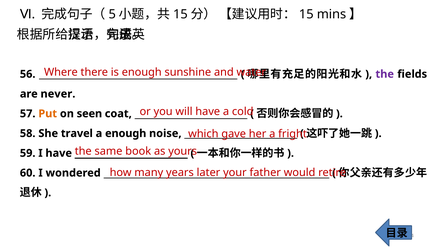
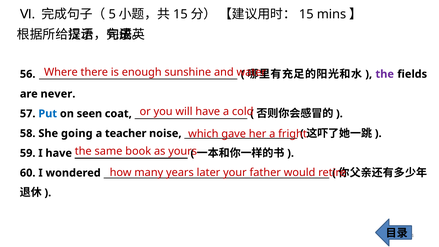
Put colour: orange -> blue (48, 114)
travel: travel -> going (77, 133)
a enough: enough -> teacher (126, 133)
